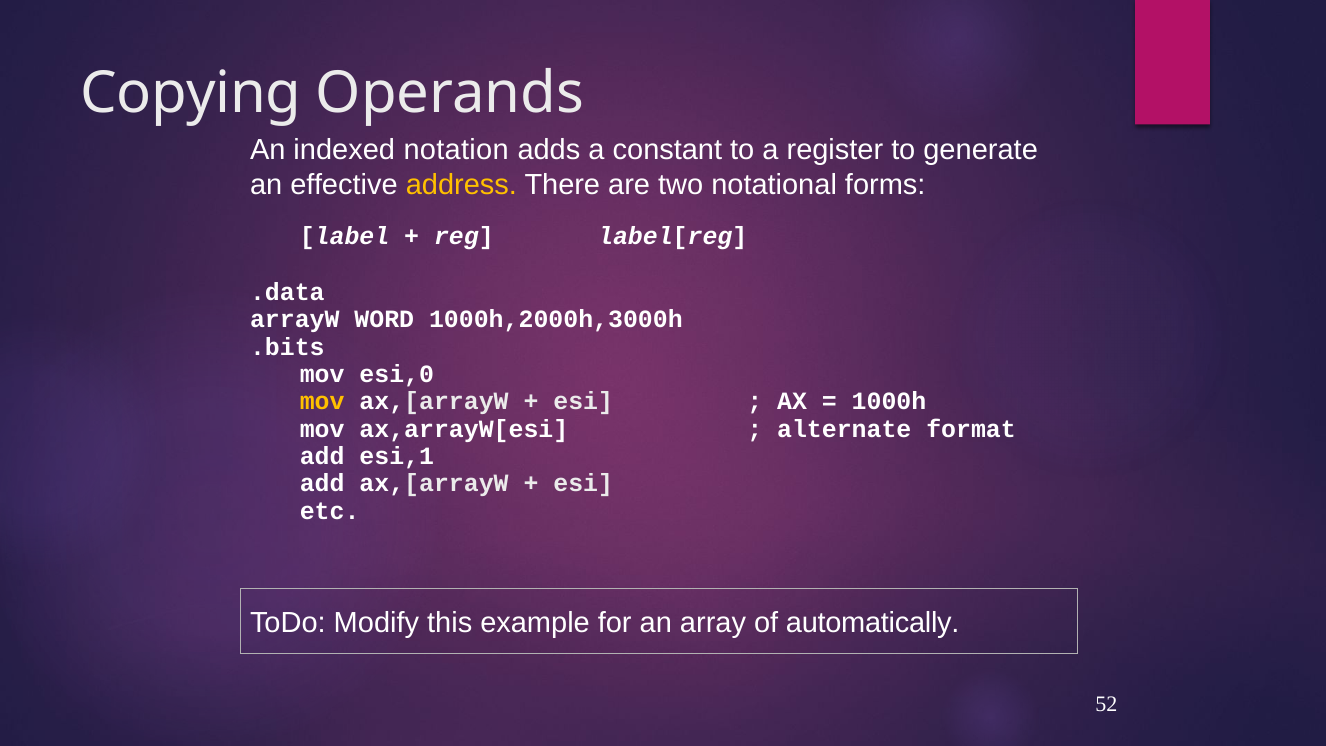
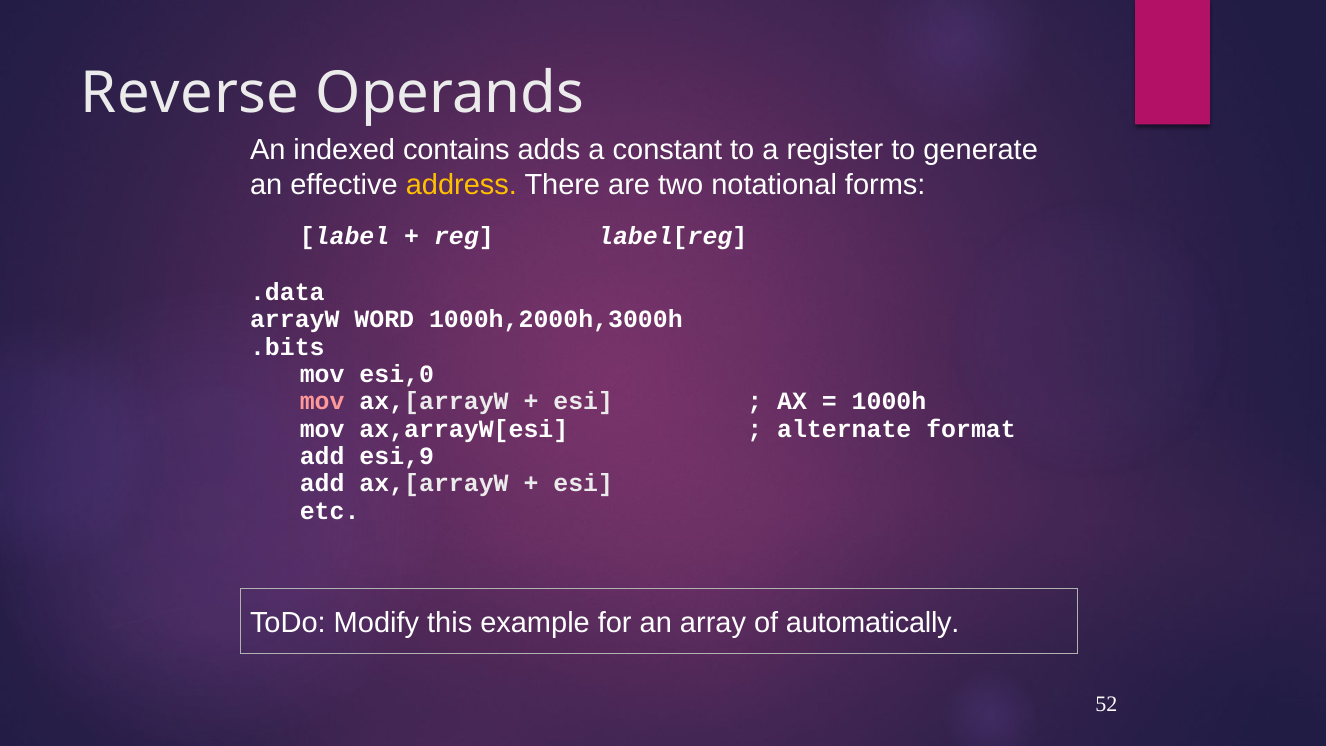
Copying: Copying -> Reverse (190, 93)
notation: notation -> contains (456, 150)
mov colour: yellow -> pink (322, 402)
esi,1: esi,1 -> esi,9 (397, 456)
